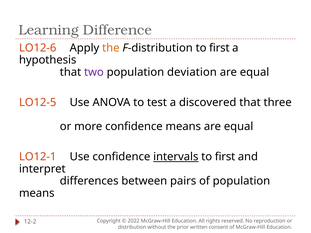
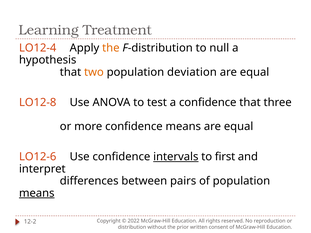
Difference: Difference -> Treatment (117, 30)
LO12-6: LO12-6 -> LO12-4 (38, 48)
F-distribution to first: first -> null (219, 48)
two colour: purple -> orange (94, 72)
LO12-5: LO12-5 -> LO12-8 (38, 102)
a discovered: discovered -> confidence (208, 102)
LO12-1: LO12-1 -> LO12-6 (38, 157)
means underline: none -> present (37, 193)
